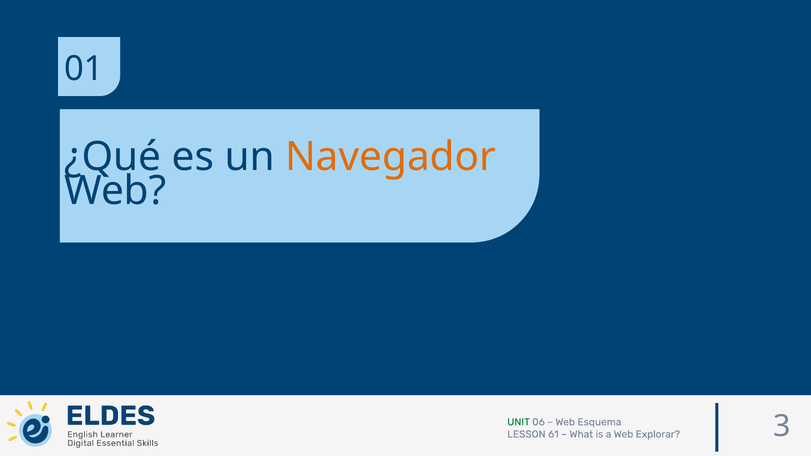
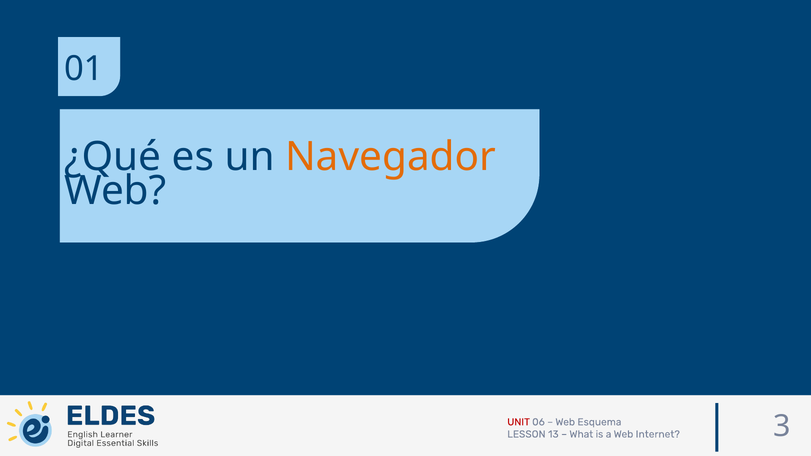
UNIT colour: green -> red (519, 422)
61: 61 -> 13 (553, 434)
Explorar: Explorar -> Internet (658, 434)
